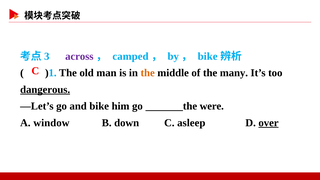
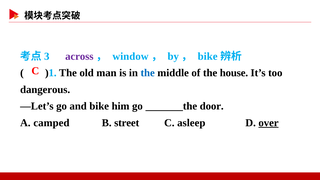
camped: camped -> window (130, 56)
the colour: orange -> blue (148, 73)
many: many -> house (234, 73)
dangerous underline: present -> none (45, 90)
were: were -> door (212, 106)
window: window -> camped (51, 123)
down: down -> street (127, 123)
